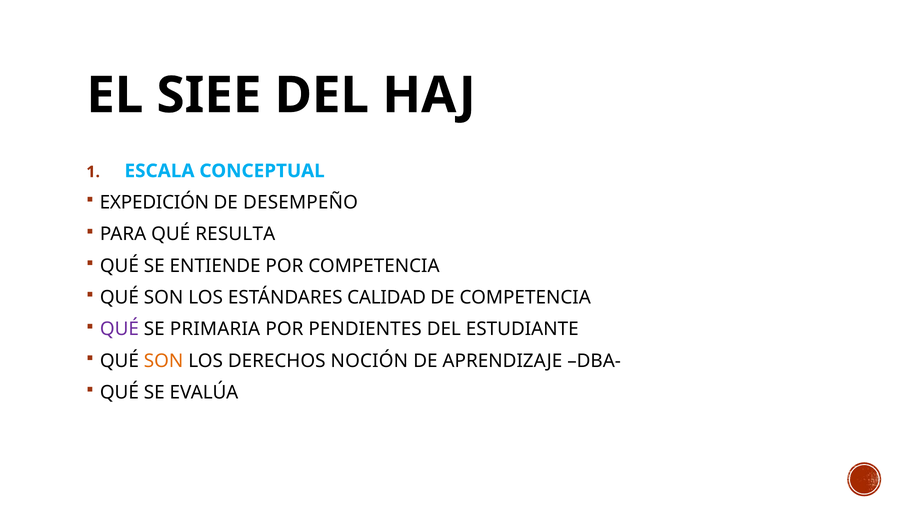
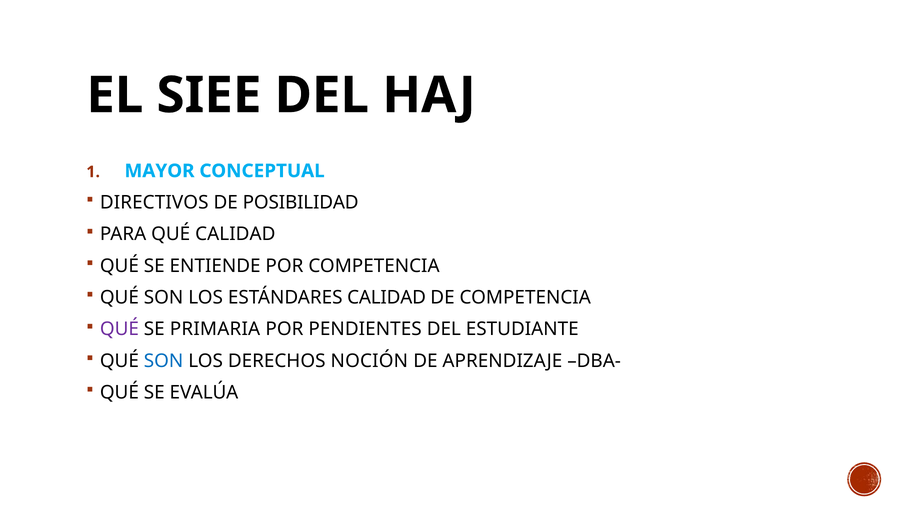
ESCALA: ESCALA -> MAYOR (160, 171)
EXPEDICIÓN: EXPEDICIÓN -> DIRECTIVOS (154, 203)
DESEMPEÑO: DESEMPEÑO -> POSIBILIDAD (301, 203)
QUÉ RESULTA: RESULTA -> CALIDAD (235, 235)
SON colour: orange -> blue (164, 361)
